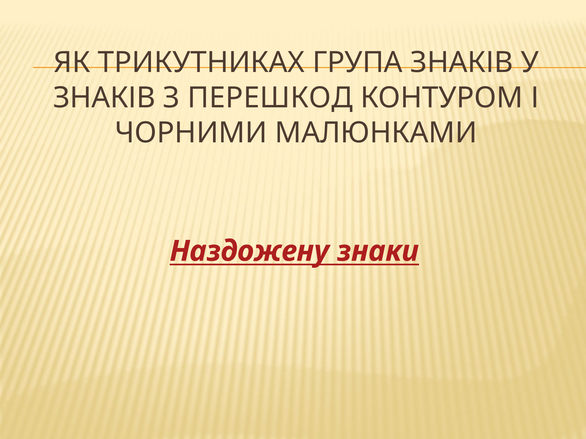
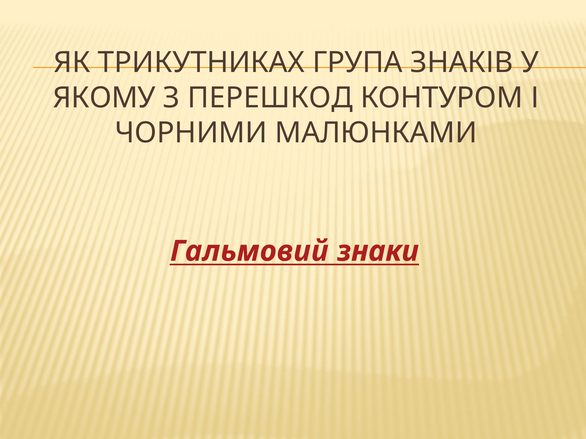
ЗНАКІВ: ЗНАКІВ -> ЯКОМУ (104, 98)
Наздожену: Наздожену -> Гальмовий (249, 251)
